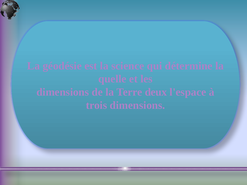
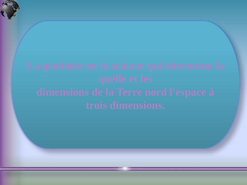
deux: deux -> nord (156, 92)
